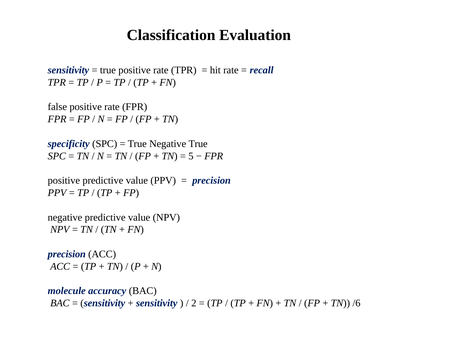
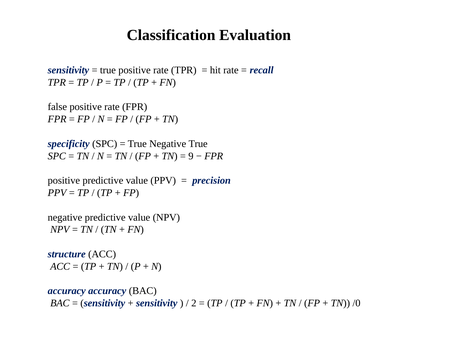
5: 5 -> 9 (191, 156)
precision: precision -> structure (67, 255)
molecule: molecule -> accuracy (67, 291)
/6: /6 -> /0 (357, 304)
